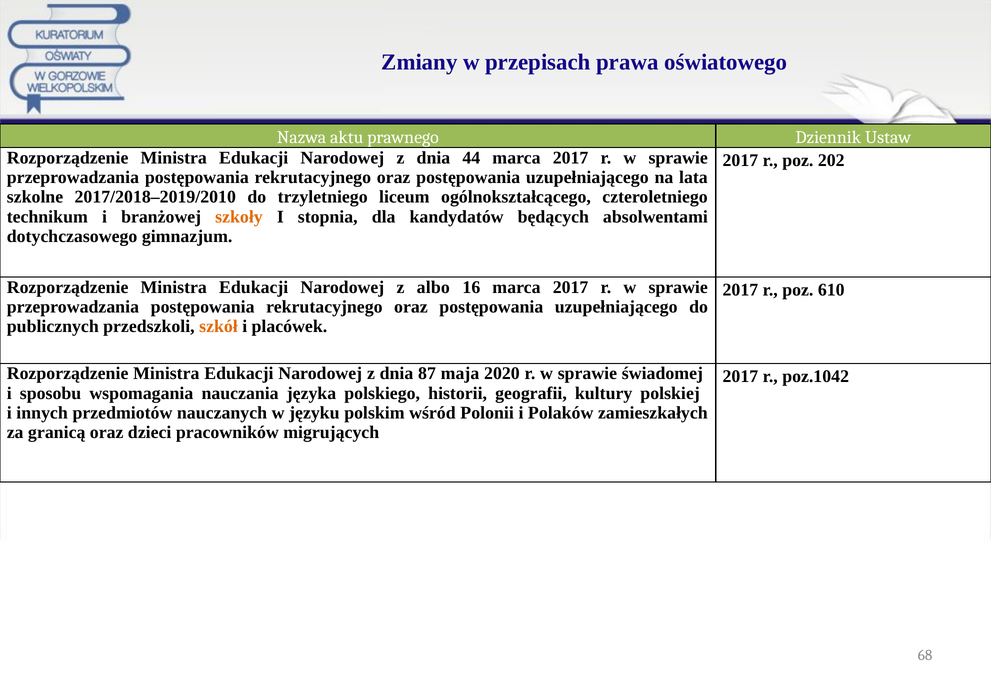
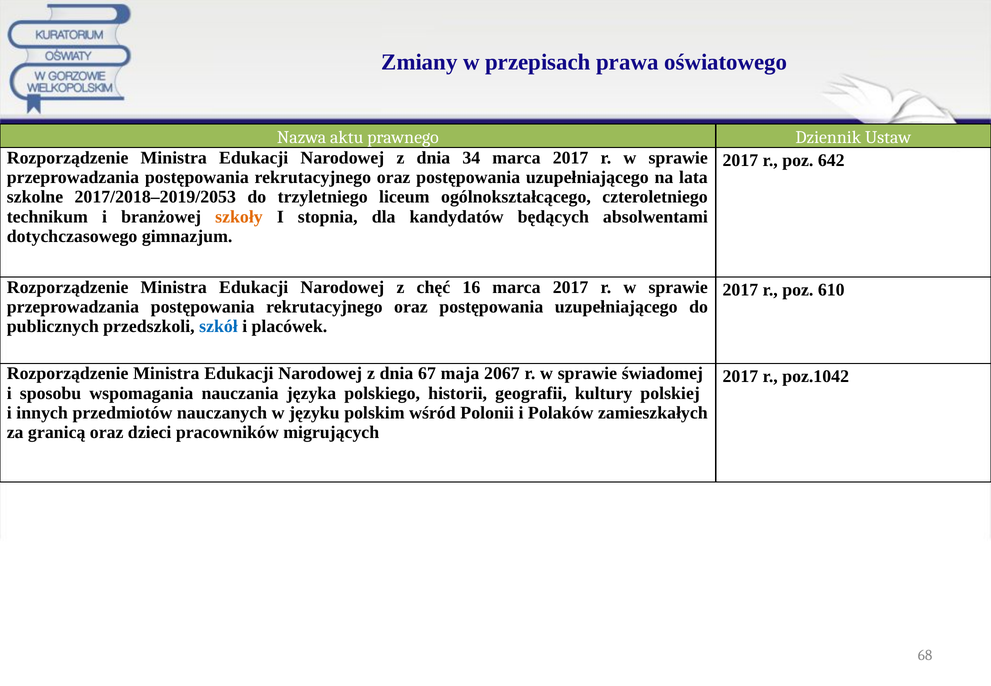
44: 44 -> 34 (471, 158)
202: 202 -> 642 (831, 161)
2017/2018–2019/2010: 2017/2018–2019/2010 -> 2017/2018–2019/2053 (155, 197)
albo: albo -> chęć (433, 287)
szkół colour: orange -> blue (218, 327)
87: 87 -> 67 (427, 374)
2020: 2020 -> 2067 (502, 374)
